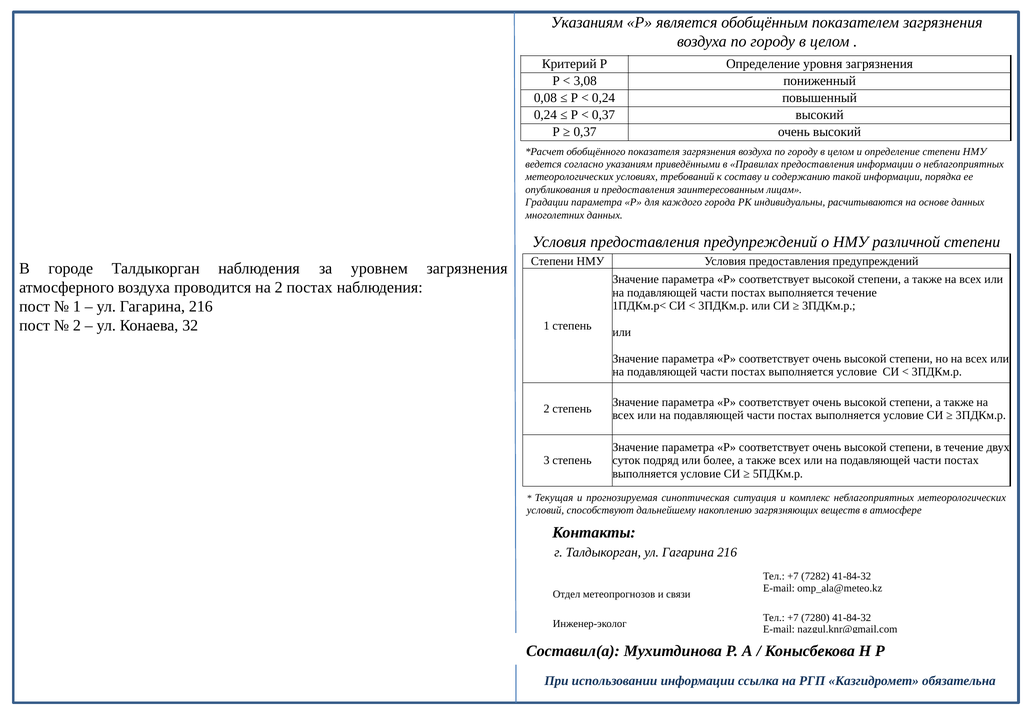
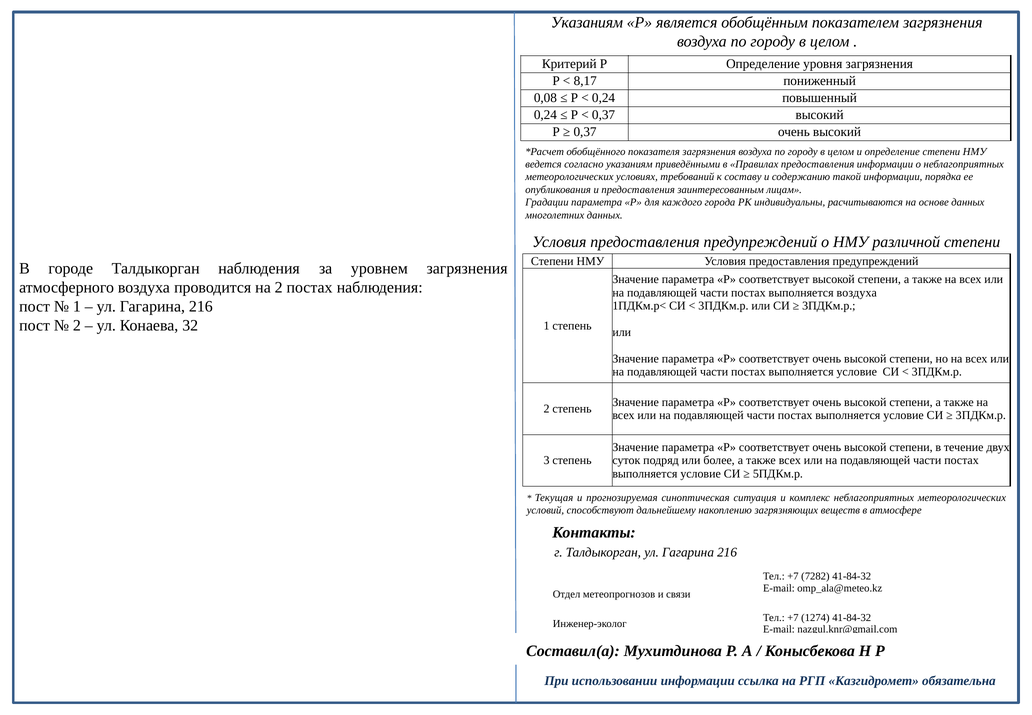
3,08: 3,08 -> 8,17 (585, 81)
выполняется течение: течение -> воздуха (857, 292)
7280: 7280 -> 1274 (815, 617)
